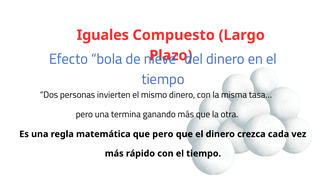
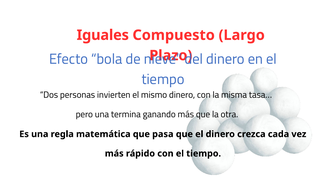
que pero: pero -> pasa (163, 134)
